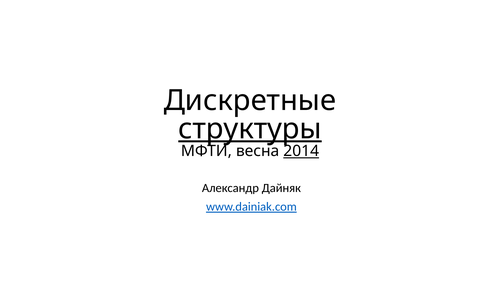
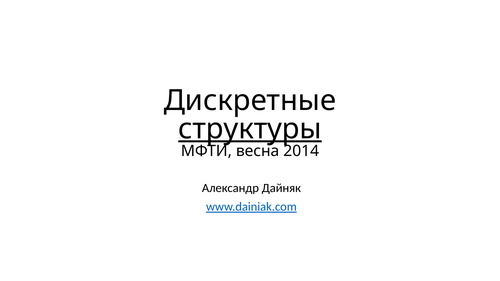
2014 underline: present -> none (301, 151)
